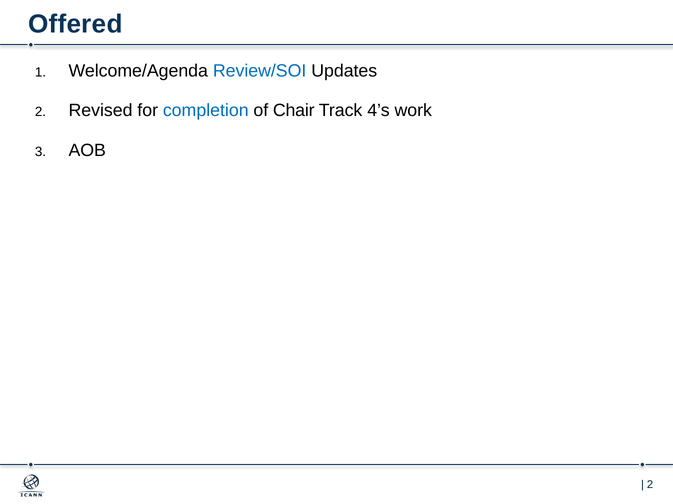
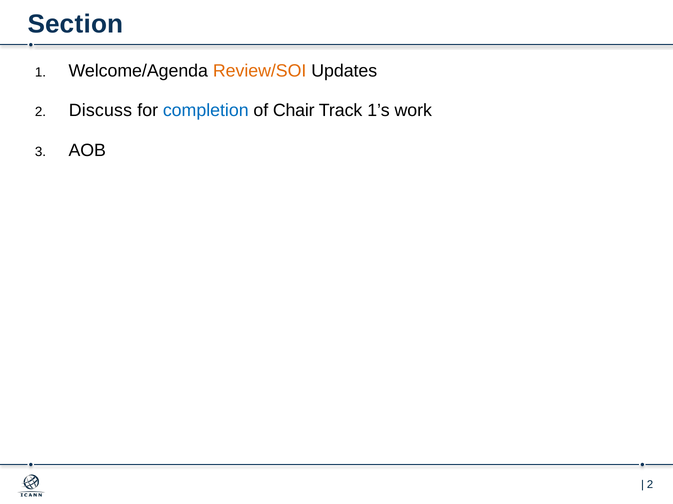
Offered: Offered -> Section (75, 24)
Review/SOI colour: blue -> orange (260, 71)
Revised: Revised -> Discuss (100, 111)
4’s: 4’s -> 1’s (378, 111)
